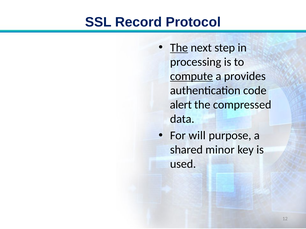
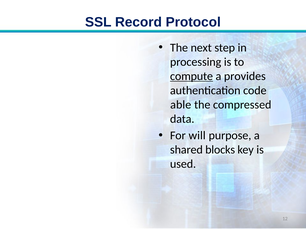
The underline: present -> none (179, 48)
alert: alert -> able (181, 105)
minor: minor -> blocks (220, 150)
